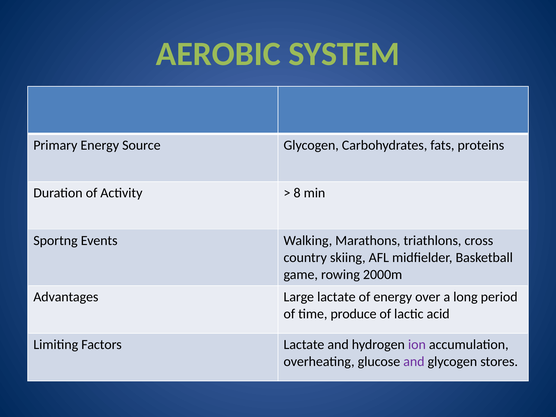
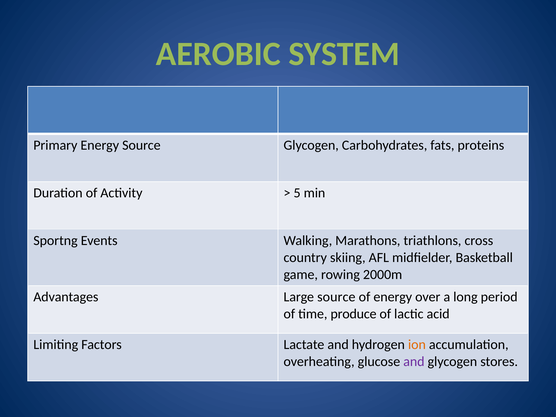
8: 8 -> 5 (297, 193)
Large lactate: lactate -> source (336, 297)
ion colour: purple -> orange (417, 345)
